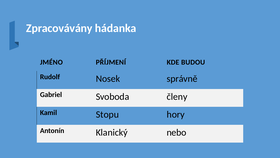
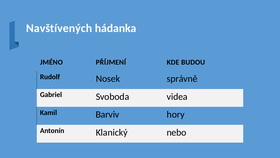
Zpracovávány: Zpracovávány -> Navštívených (59, 28)
členy: členy -> videa (177, 96)
Stopu: Stopu -> Barviv (107, 114)
